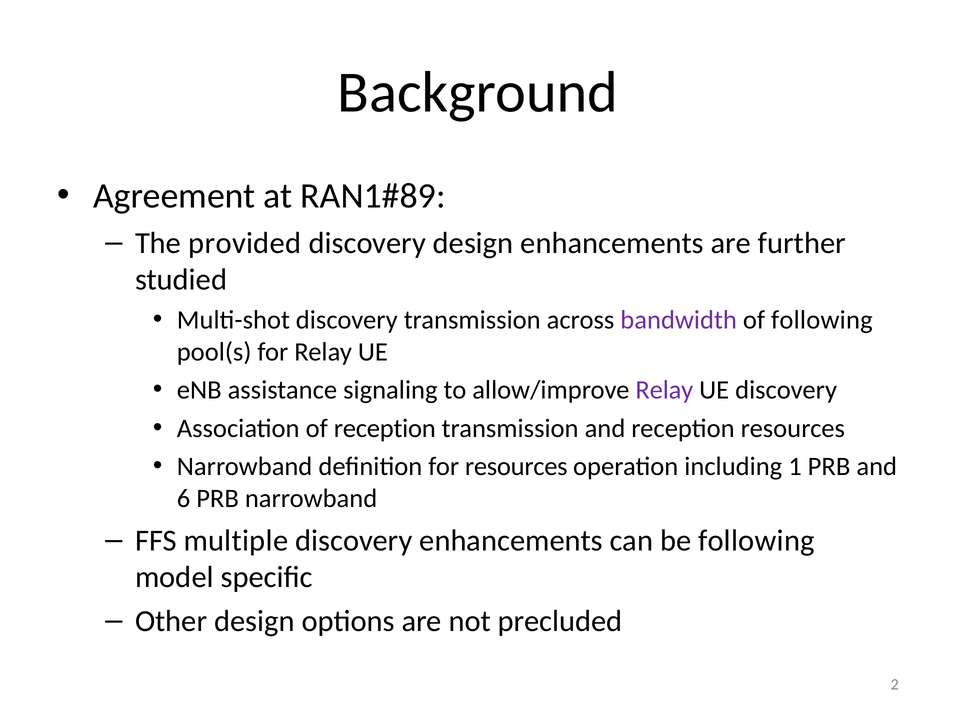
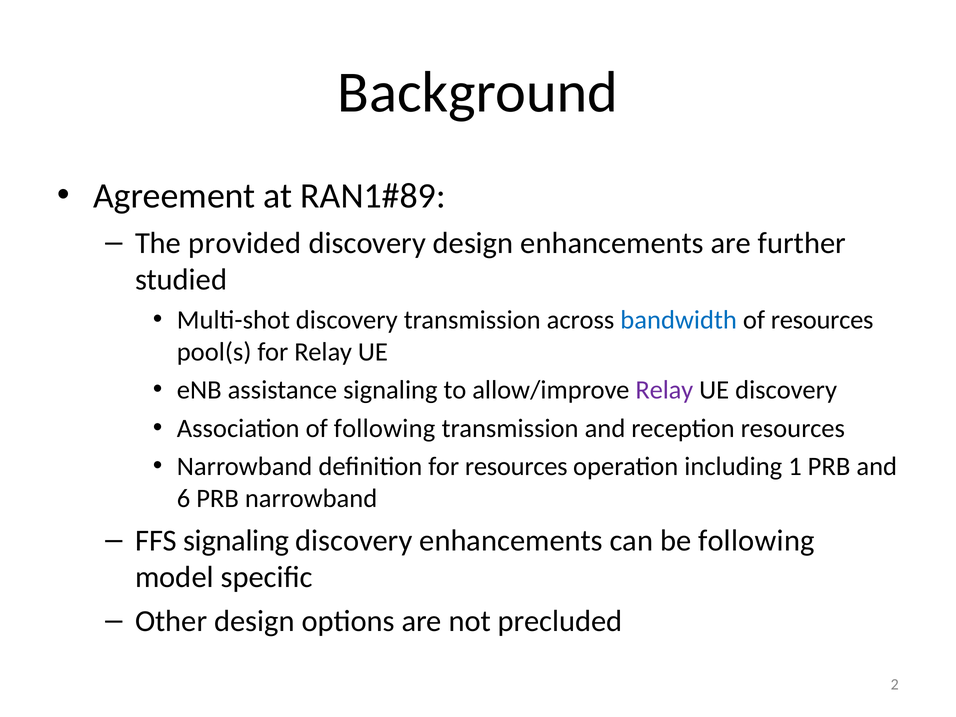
bandwidth colour: purple -> blue (679, 320)
of following: following -> resources (822, 320)
of reception: reception -> following (385, 428)
FFS multiple: multiple -> signaling (236, 540)
